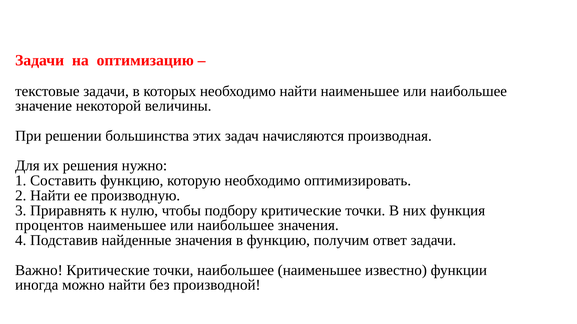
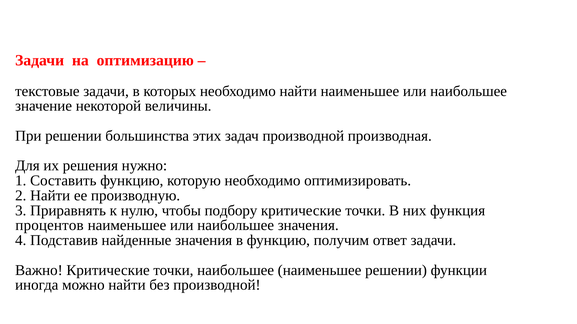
задач начисляются: начисляются -> производной (303, 136)
наименьшее известно: известно -> решении (396, 271)
